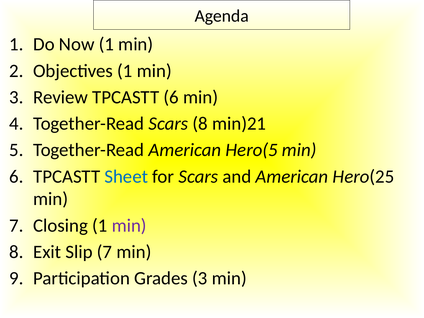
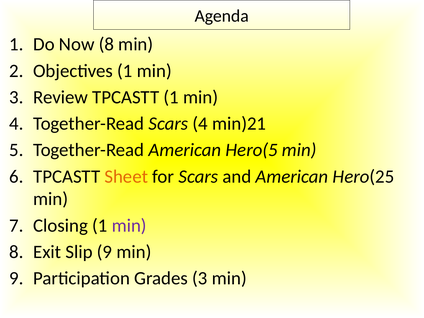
Now 1: 1 -> 8 (106, 44)
TPCASTT 6: 6 -> 1 (171, 97)
Scars 8: 8 -> 4 (200, 124)
Sheet colour: blue -> orange (126, 176)
Slip 7: 7 -> 9 (104, 252)
